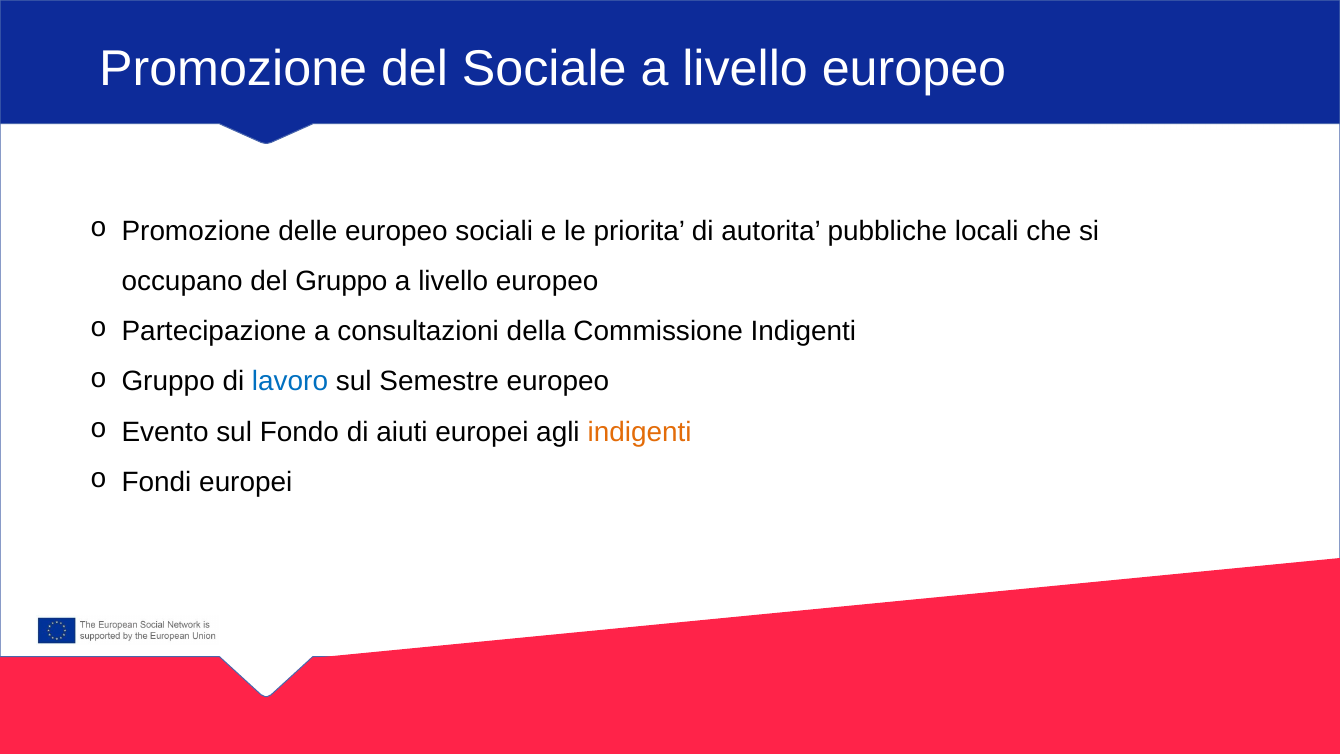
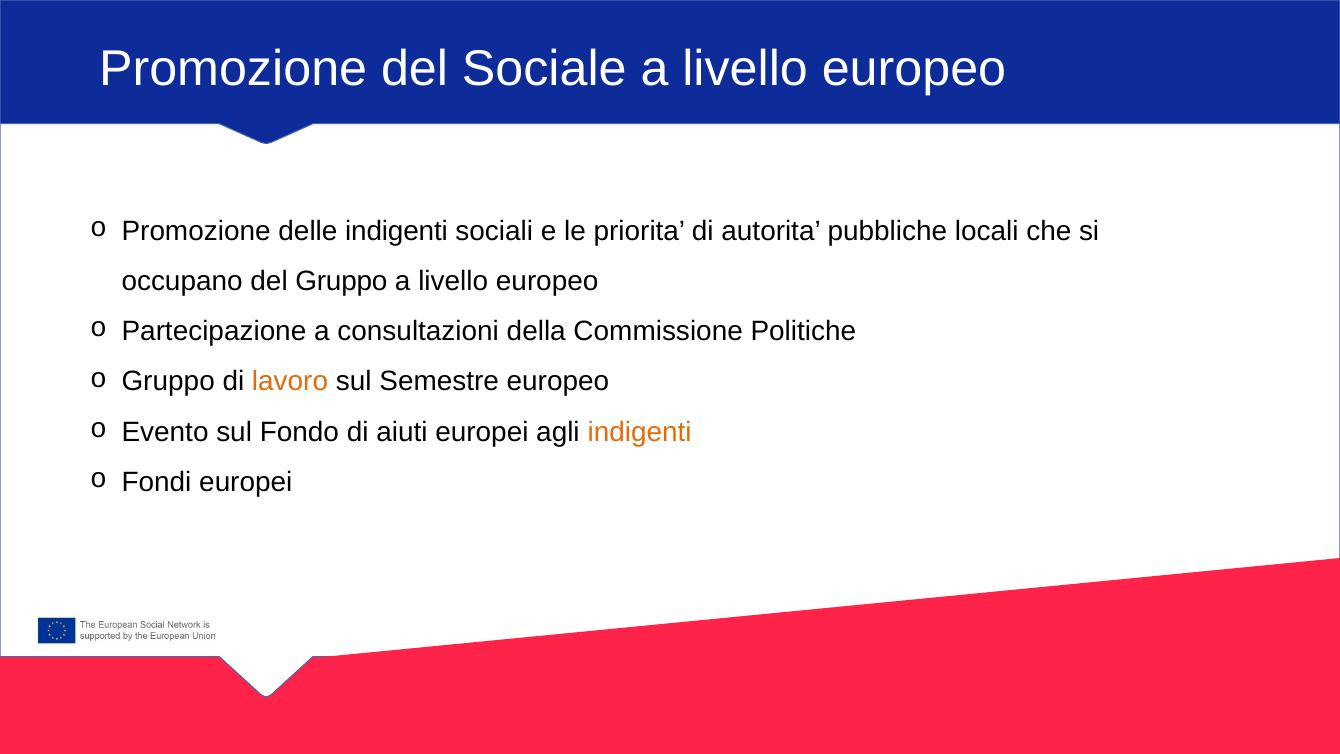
delle europeo: europeo -> indigenti (396, 231)
Commissione Indigenti: Indigenti -> Politiche (803, 331)
lavoro colour: blue -> orange (290, 382)
